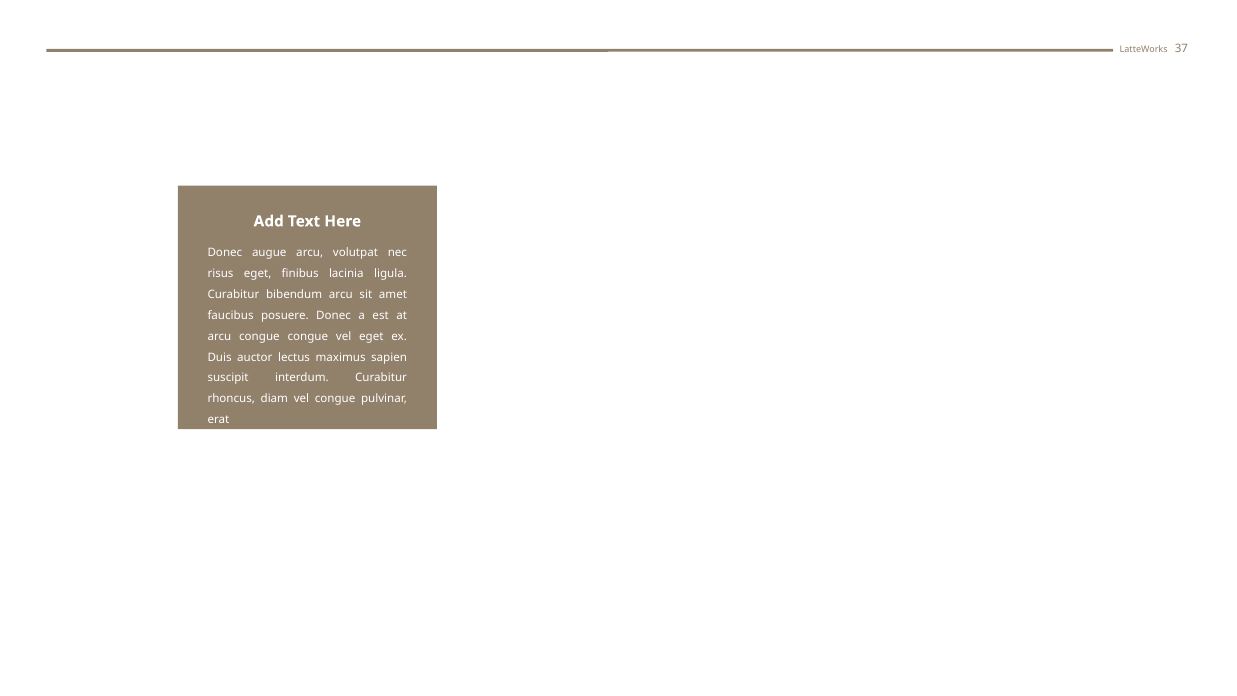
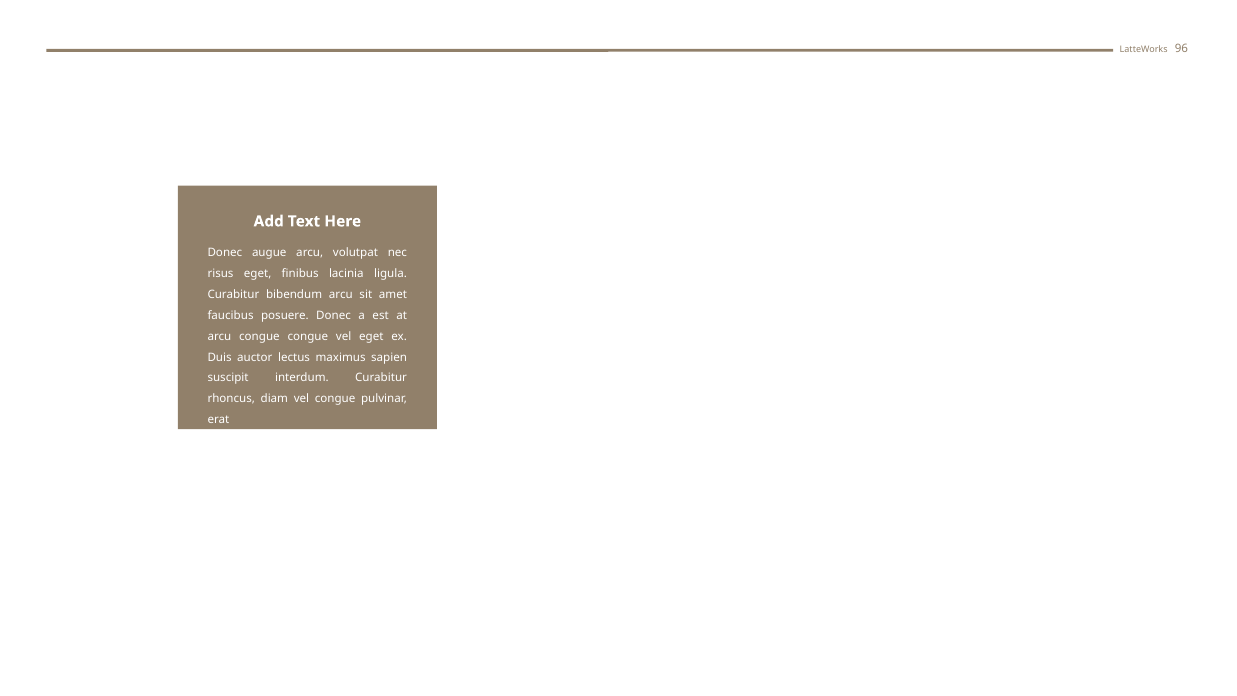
37: 37 -> 96 (1181, 49)
